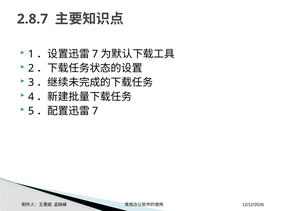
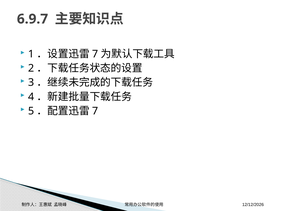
2.8.7: 2.8.7 -> 6.9.7 (32, 19)
